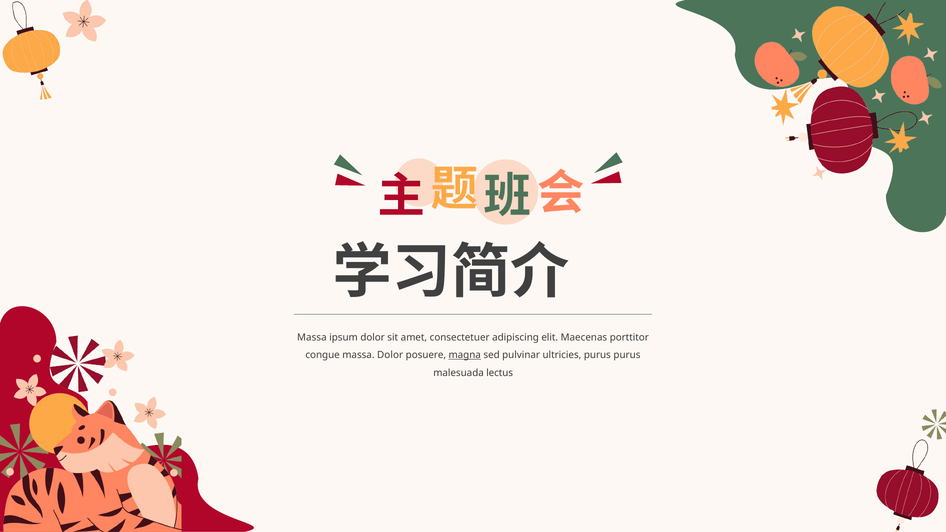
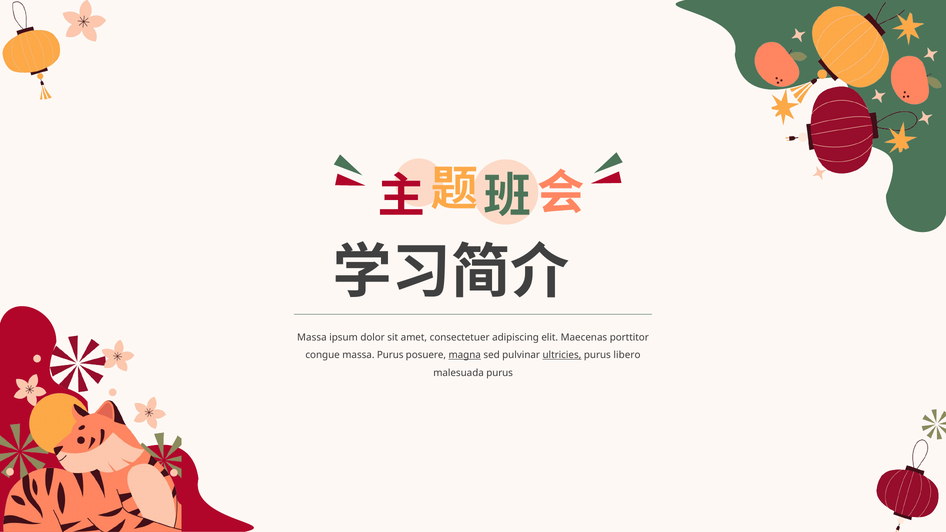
massa Dolor: Dolor -> Purus (390, 355)
ultricies underline: none -> present (562, 355)
purus purus: purus -> libero (627, 355)
malesuada lectus: lectus -> purus (500, 373)
